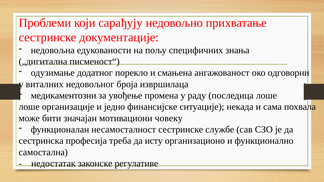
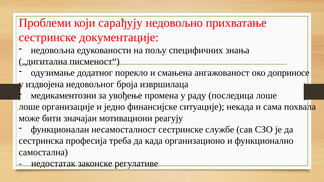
одговорни: одговорни -> доприносе (289, 73)
виталних: виталних -> издвојена (45, 84)
човеку: човеку -> реагују (169, 118)
исту: исту -> када (154, 141)
